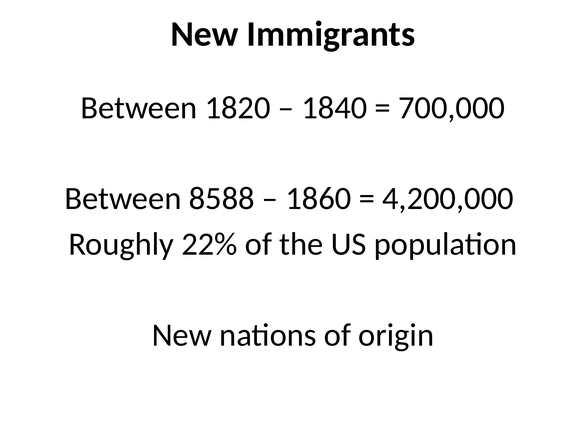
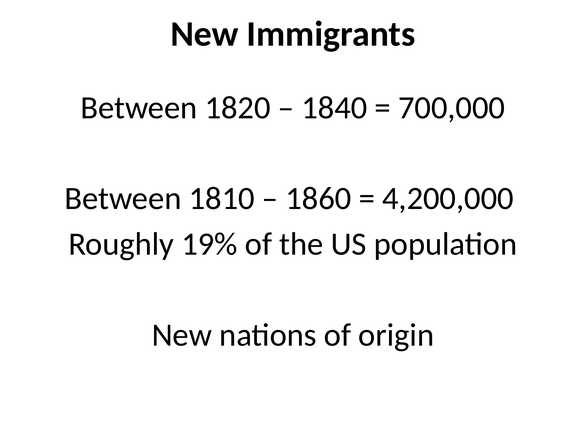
8588: 8588 -> 1810 (222, 199)
22%: 22% -> 19% (209, 244)
